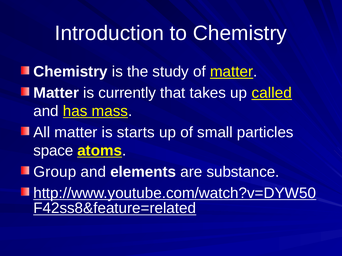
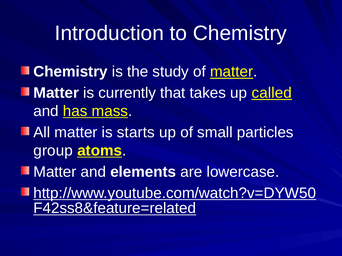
space: space -> group (53, 151)
Group: Group -> Matter (55, 172)
substance: substance -> lowercase (243, 172)
